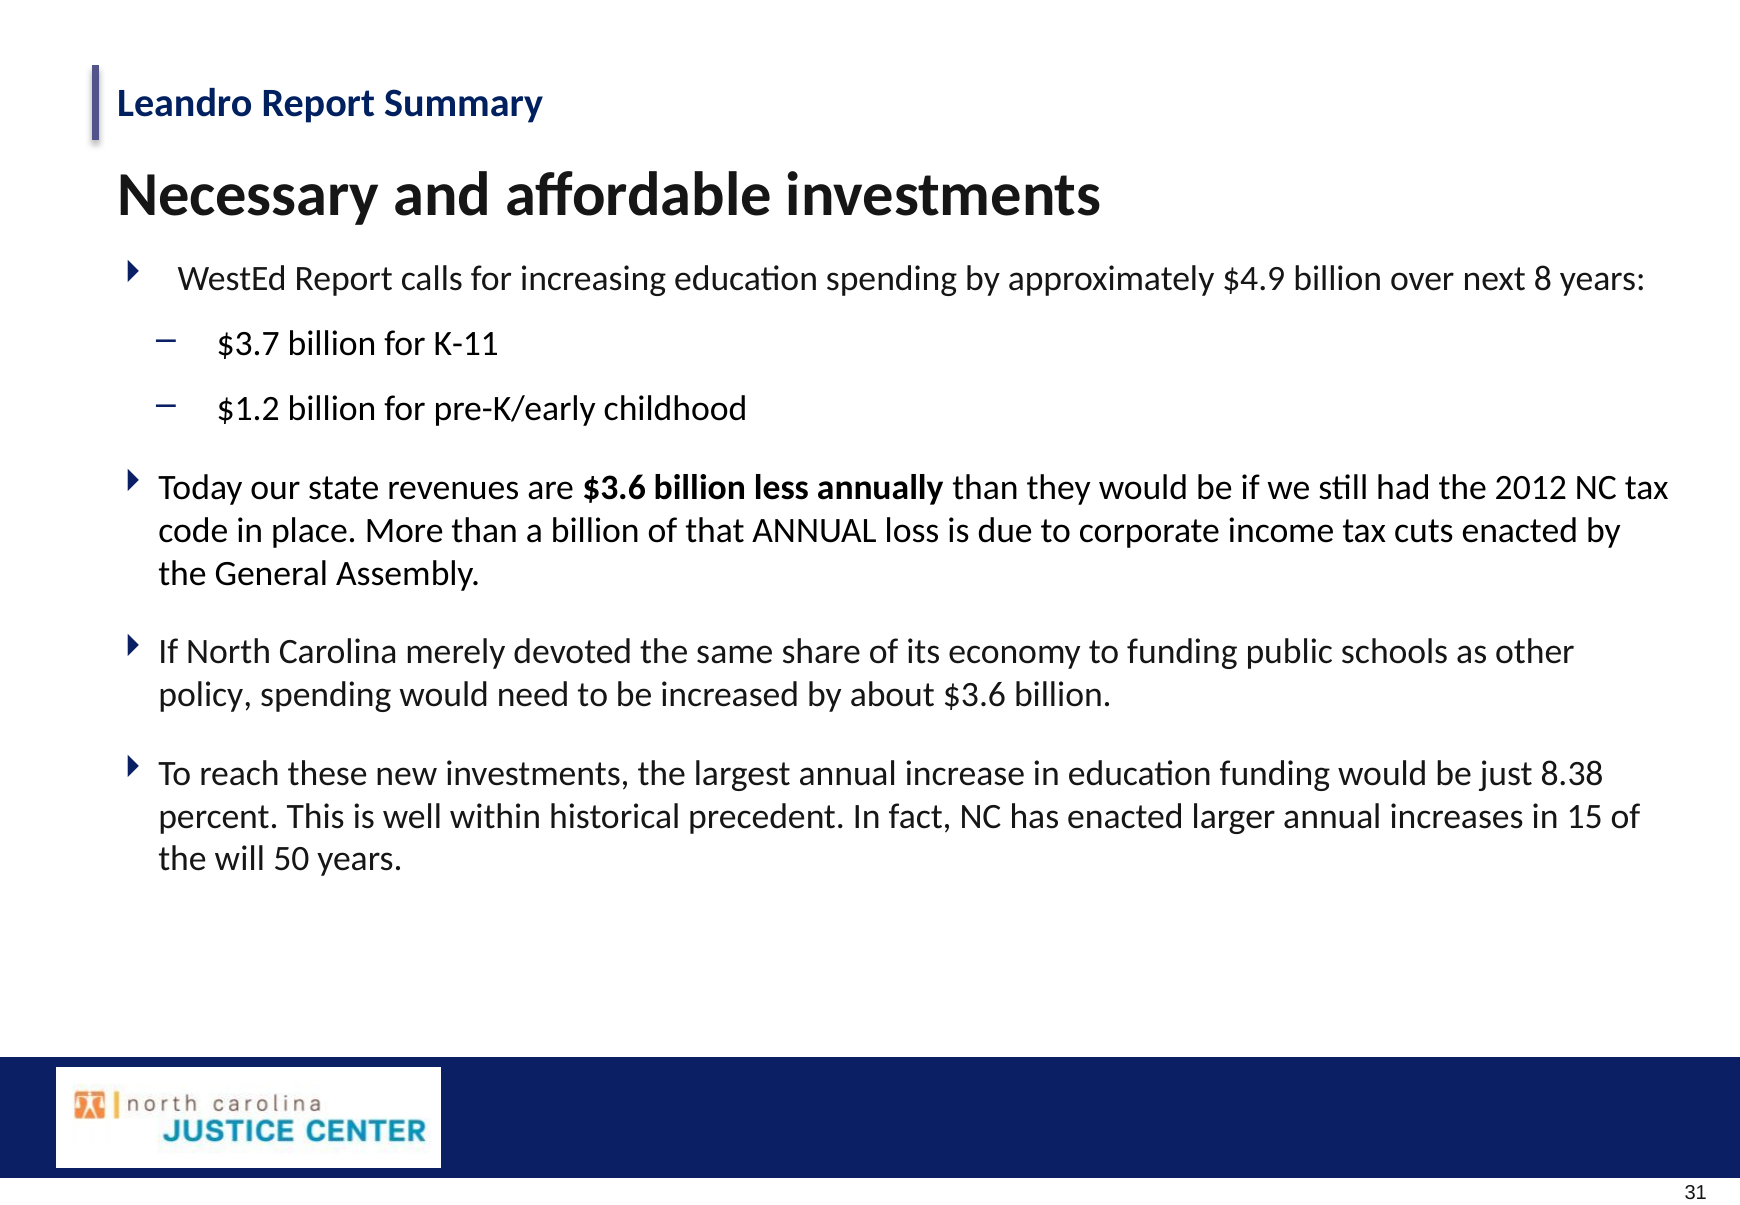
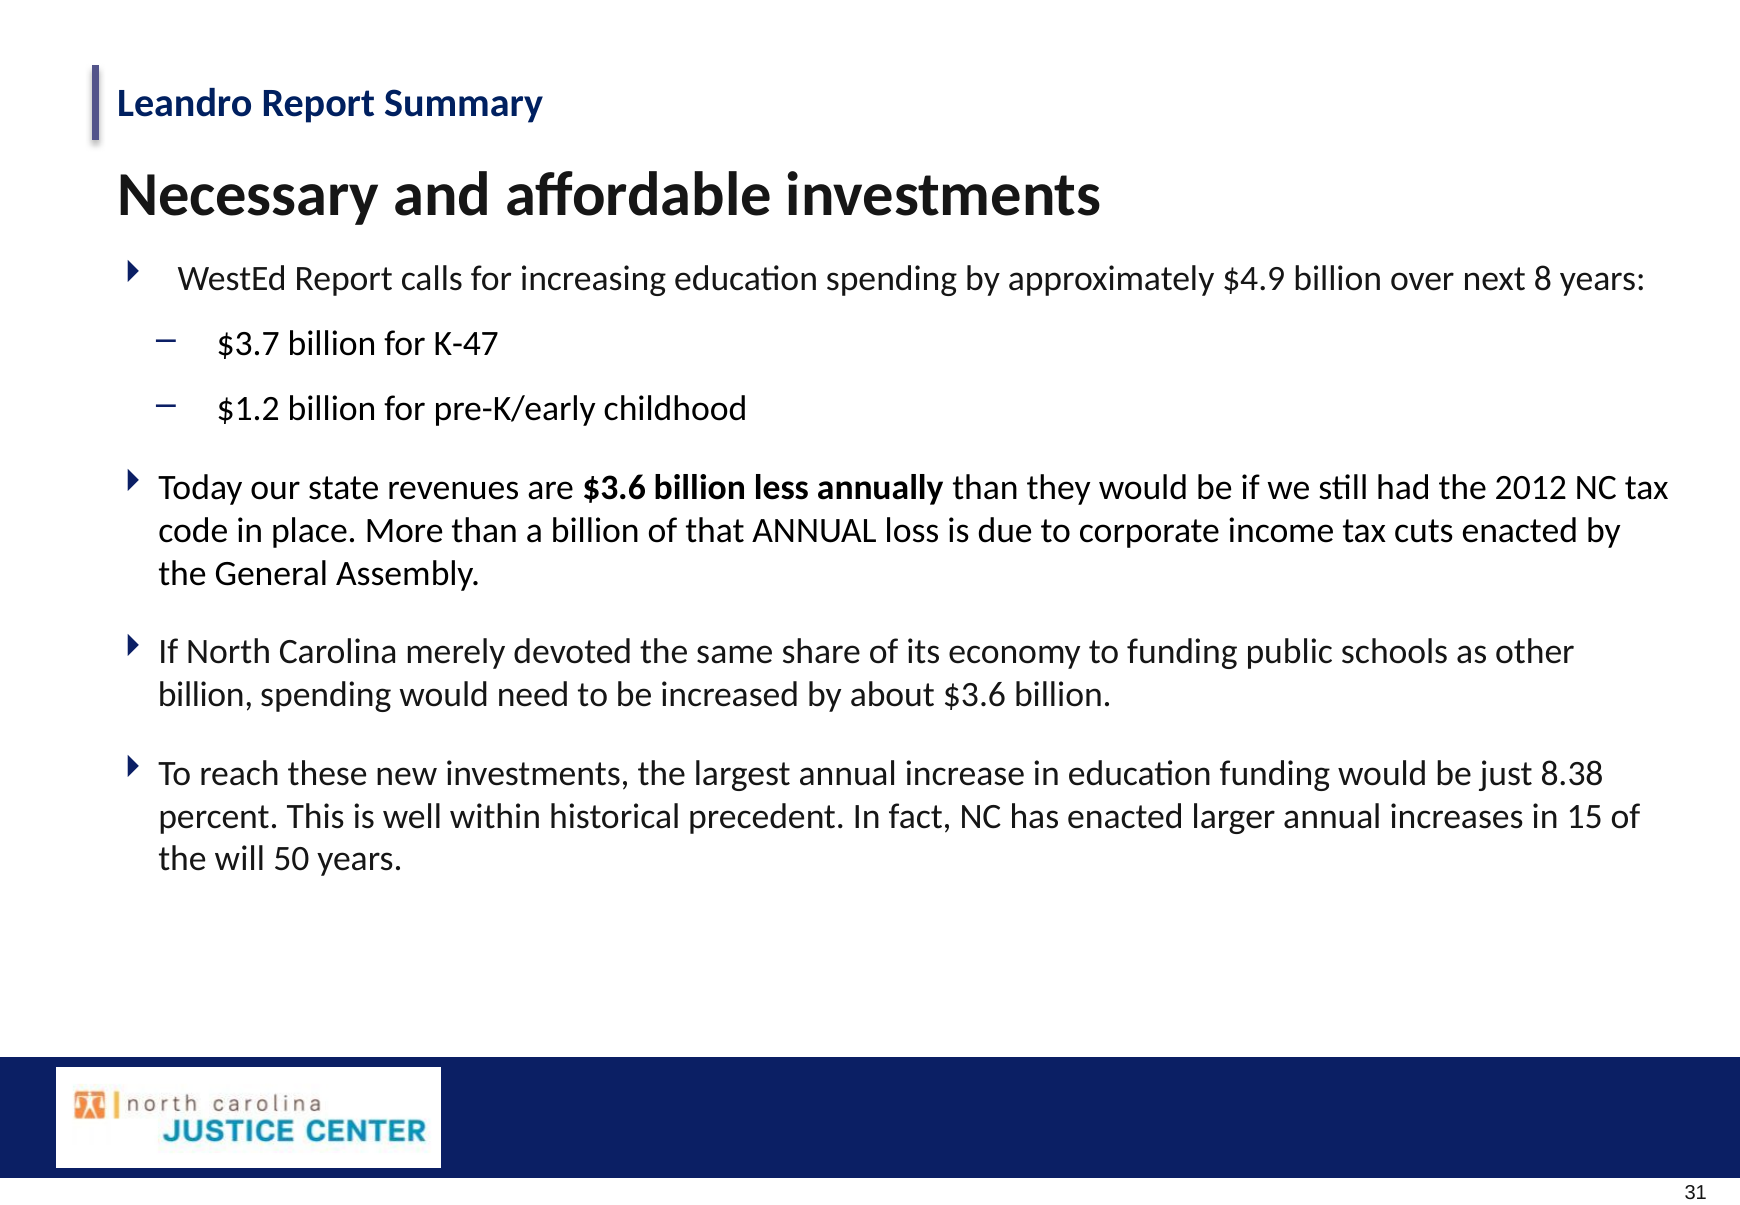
K-11: K-11 -> K-47 (466, 344)
policy: policy -> billion (205, 695)
